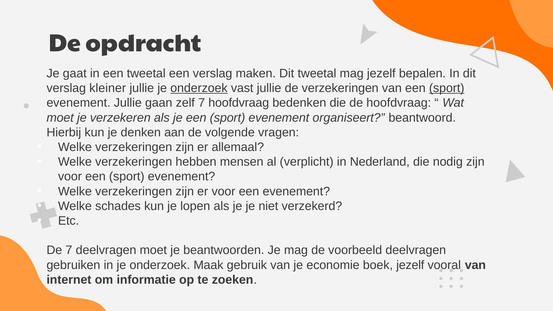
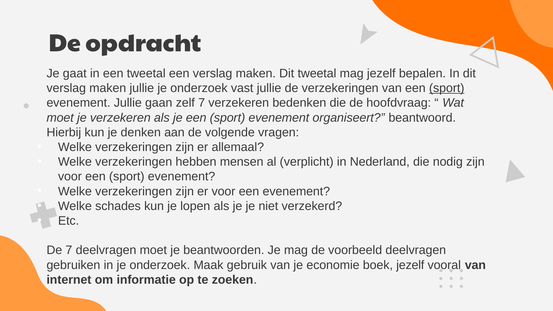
kleiner: kleiner -> maken (108, 88)
onderzoek underline: present -> none (199, 88)
7 hoofdvraag: hoofdvraag -> verzekeren (239, 103)
